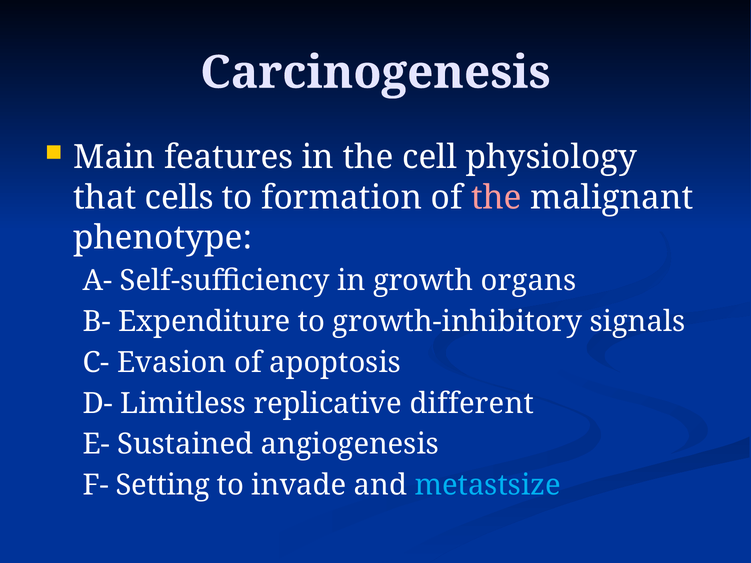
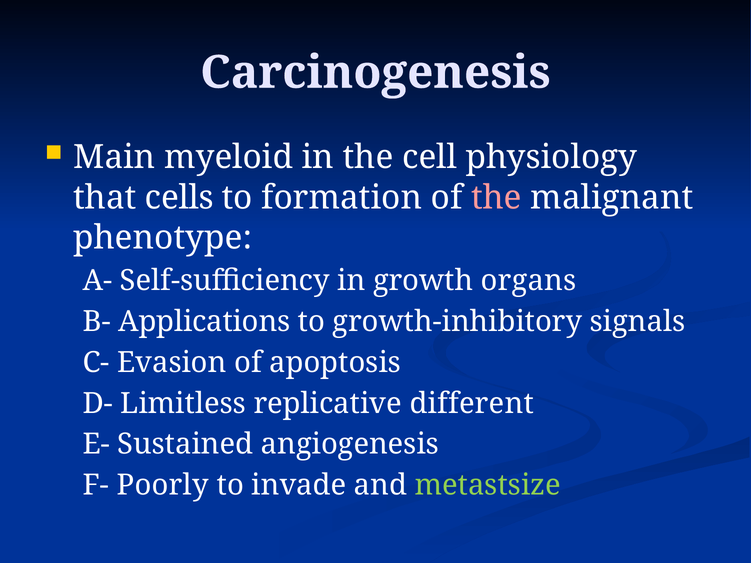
features: features -> myeloid (229, 158)
Expenditure: Expenditure -> Applications (204, 322)
Setting: Setting -> Poorly (163, 485)
metastsize colour: light blue -> light green (488, 485)
